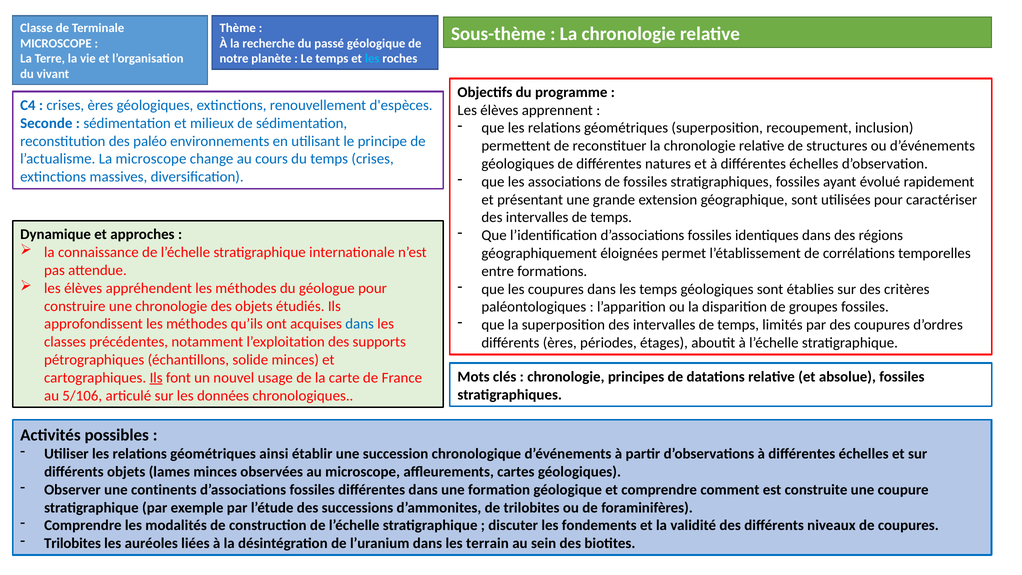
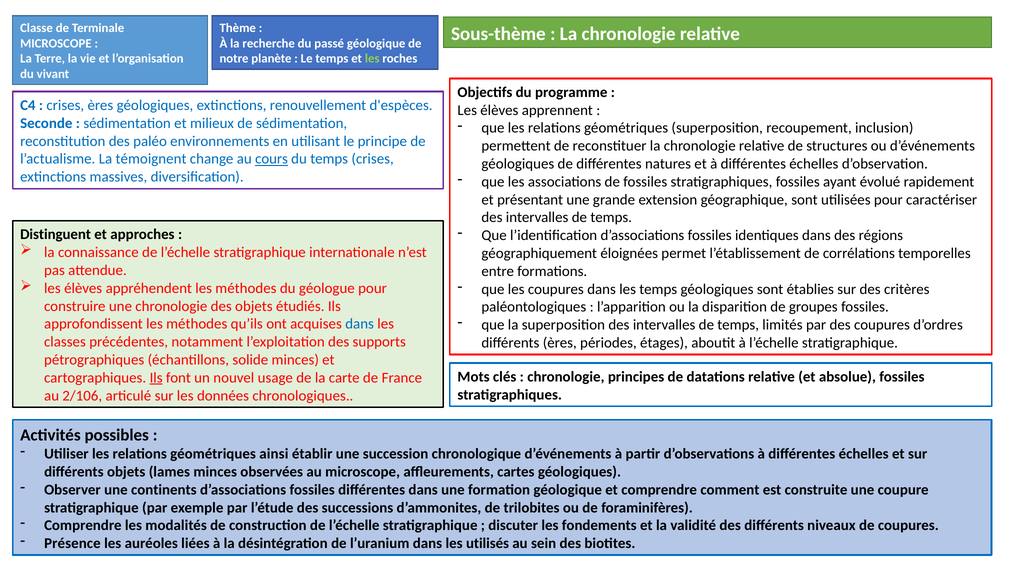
les colour: light blue -> light green (372, 59)
La microscope: microscope -> témoignent (151, 159)
cours underline: none -> present (272, 159)
Dynamique: Dynamique -> Distinguent (56, 234)
5/106: 5/106 -> 2/106 (82, 395)
Trilobites: Trilobites -> Présence (72, 543)
terrain: terrain -> utilisés (488, 543)
